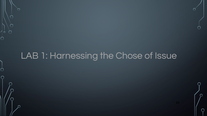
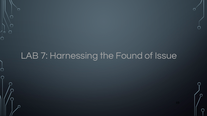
1: 1 -> 7 (44, 56)
Chose: Chose -> Found (129, 56)
